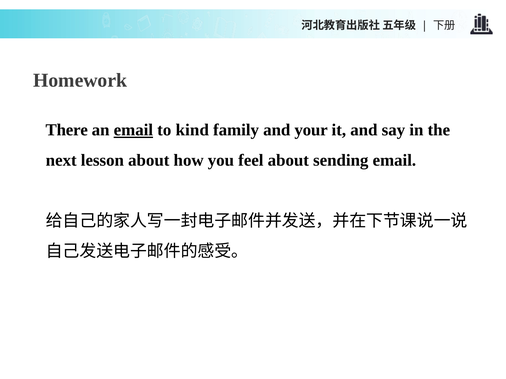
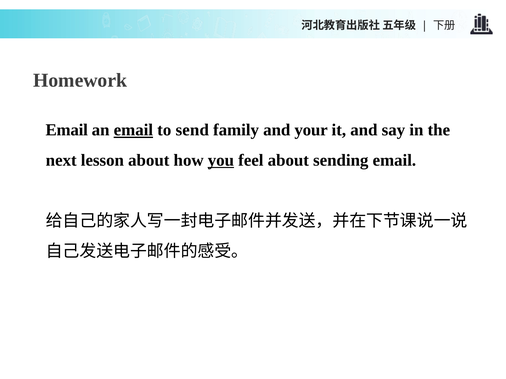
There: There -> Email (67, 130)
kind: kind -> send (192, 130)
you underline: none -> present (221, 161)
